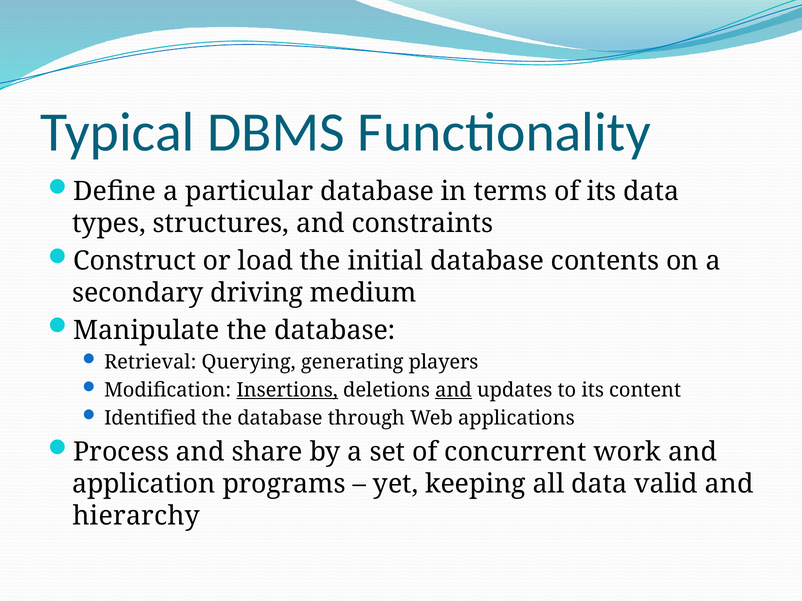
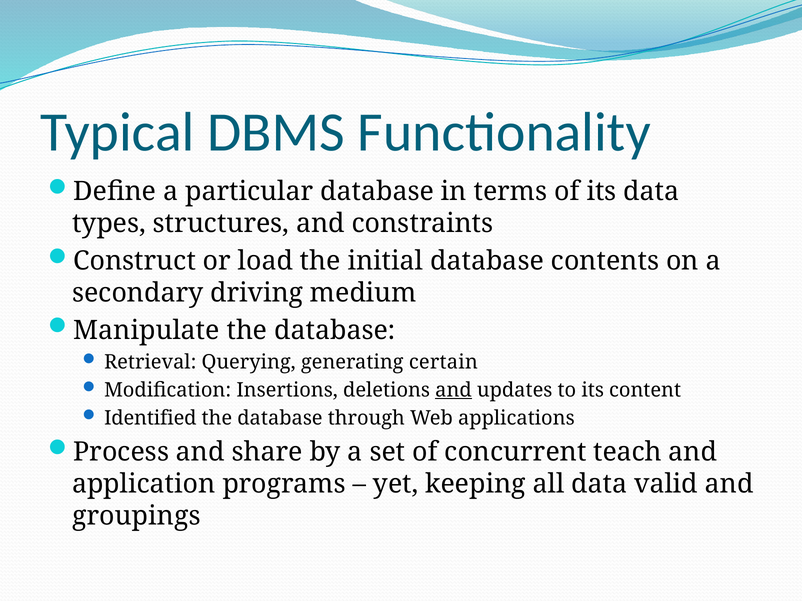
players: players -> certain (443, 362)
Insertions underline: present -> none (287, 390)
work: work -> teach (628, 452)
hierarchy: hierarchy -> groupings (136, 516)
